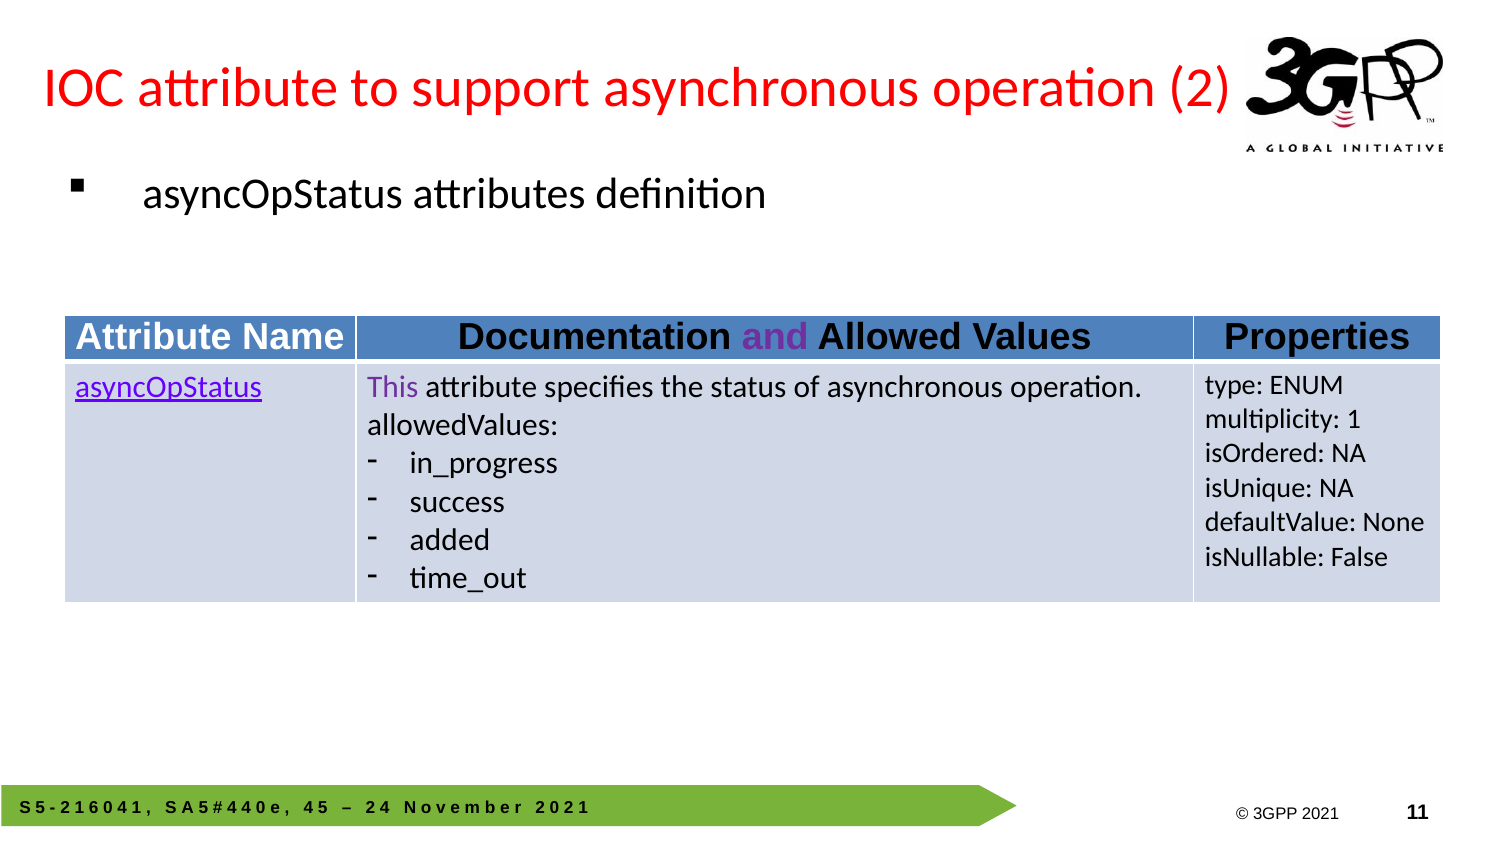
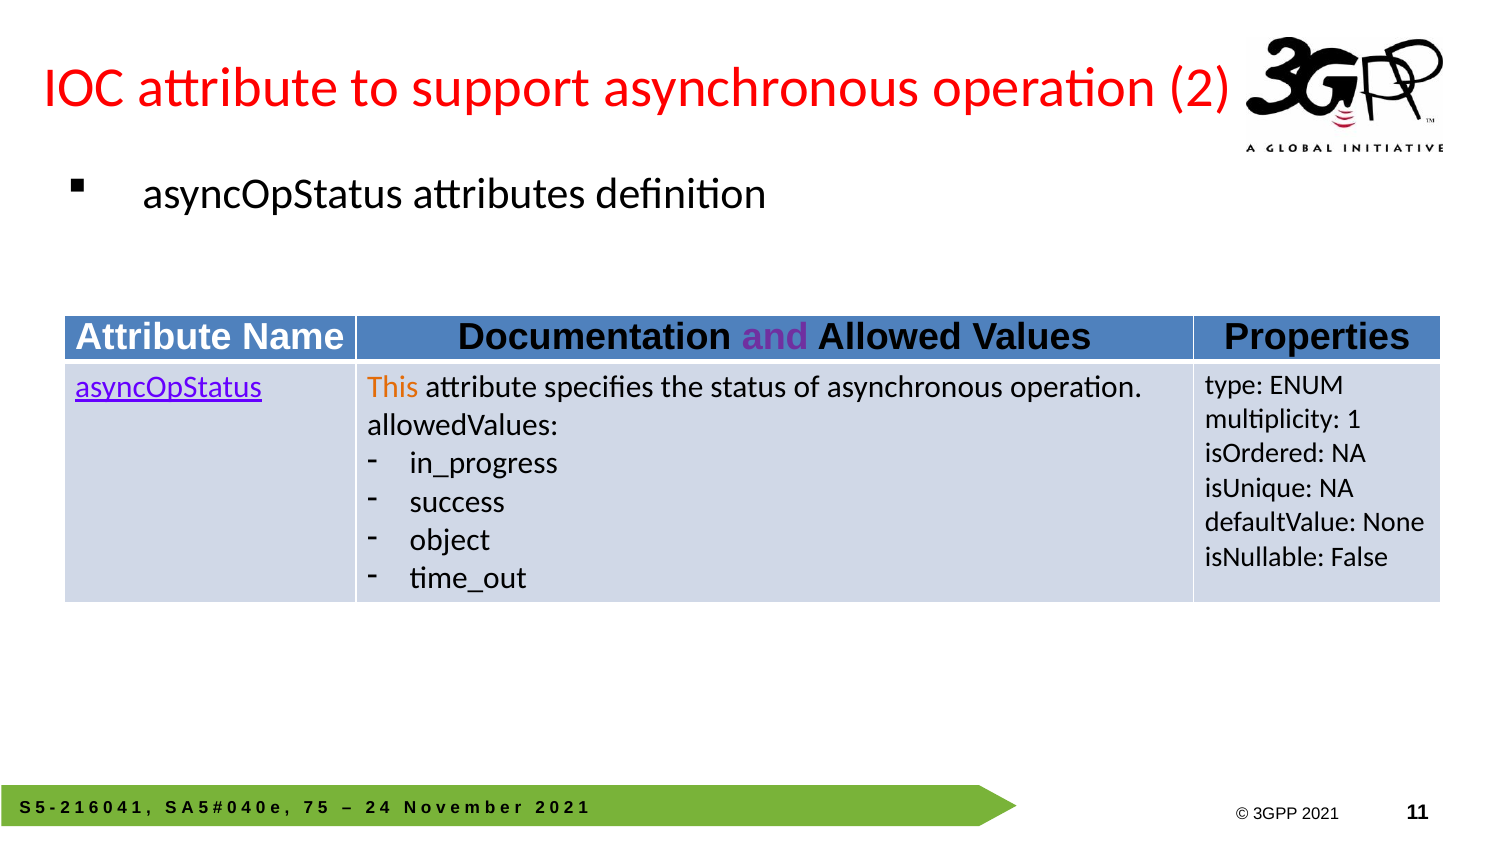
This colour: purple -> orange (393, 387)
added: added -> object (450, 541)
4: 4 -> 0 (232, 808)
4: 4 -> 7 (308, 808)
